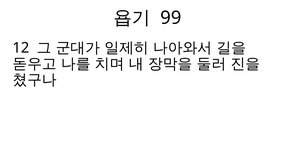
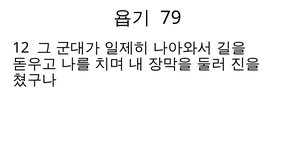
99: 99 -> 79 (171, 18)
